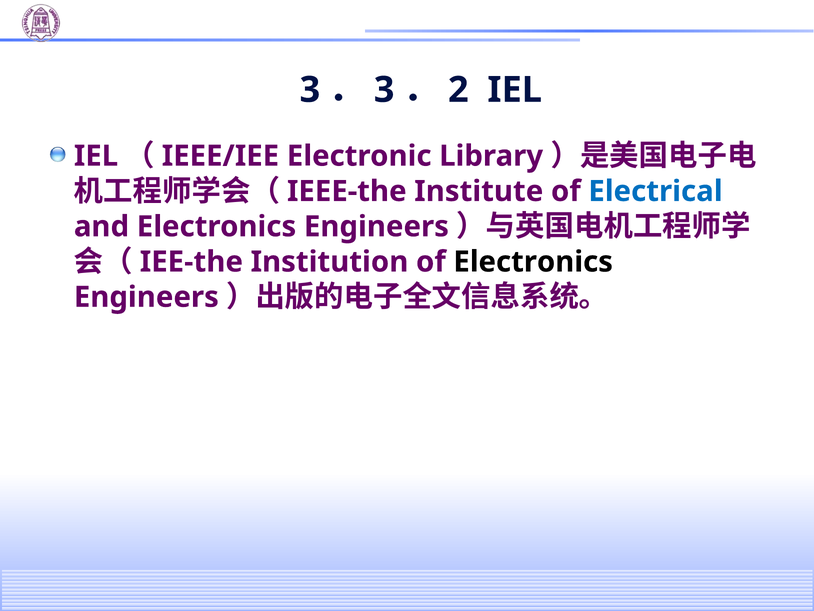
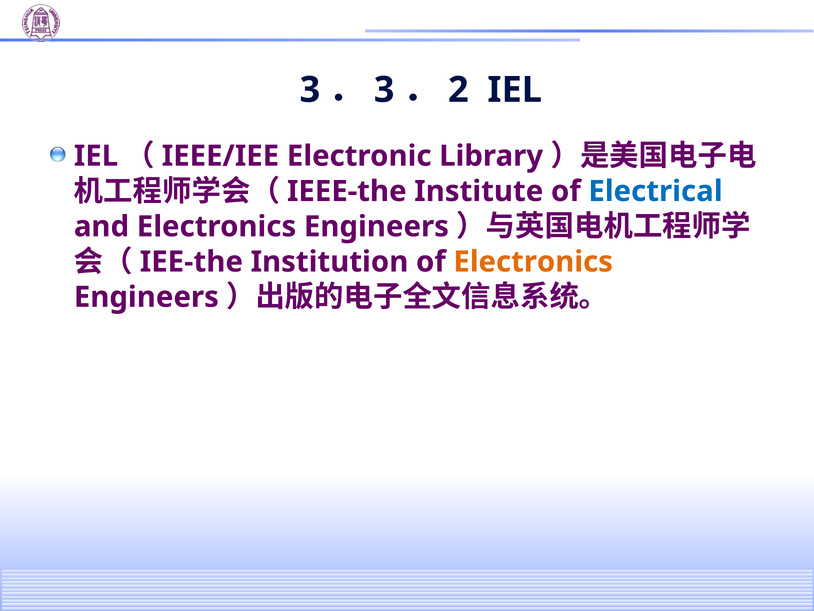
Electronics colour: black -> orange (533, 262)
